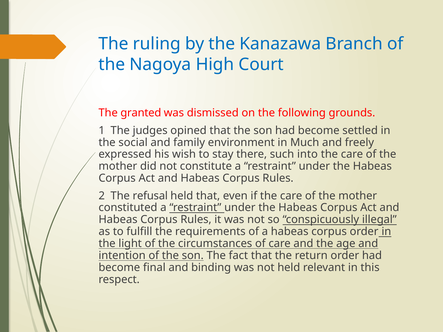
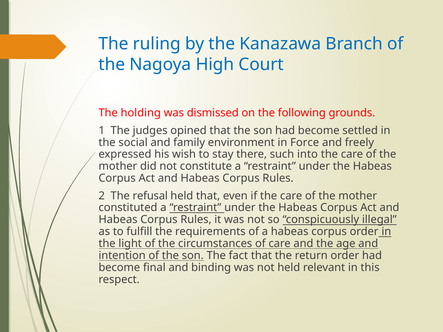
granted: granted -> holding (141, 113)
Much: Much -> Force (305, 142)
